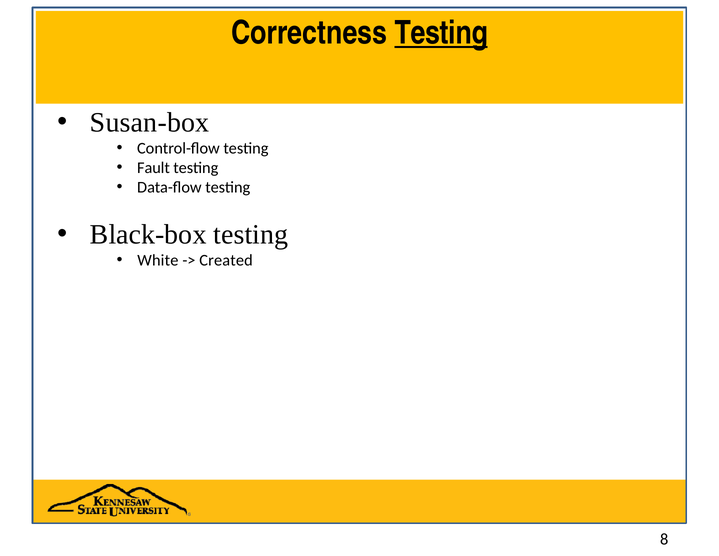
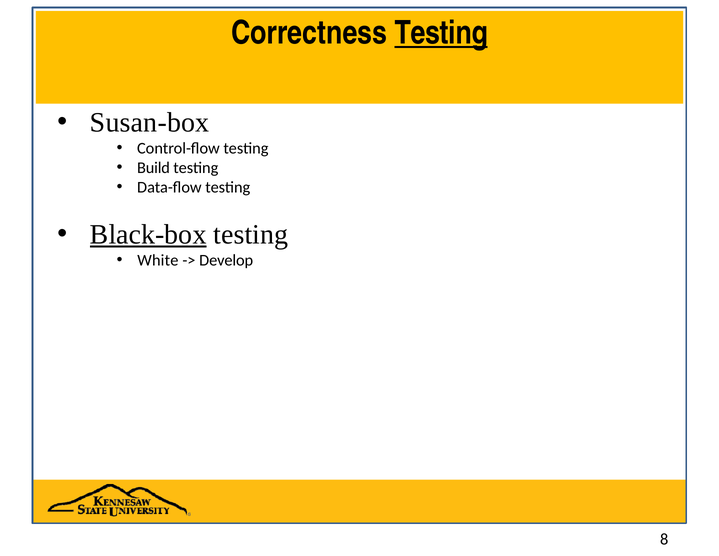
Fault: Fault -> Build (154, 168)
Black-box underline: none -> present (148, 234)
Created: Created -> Develop (226, 260)
